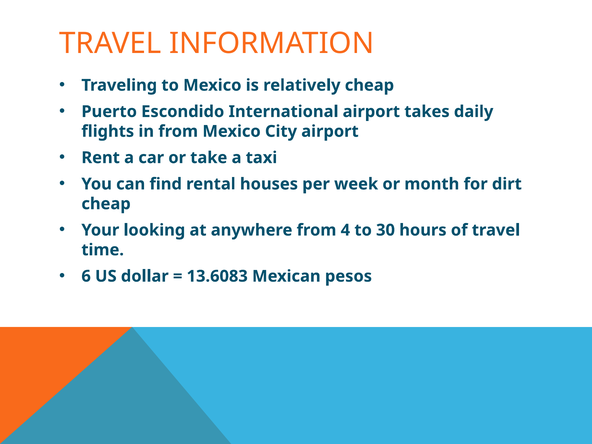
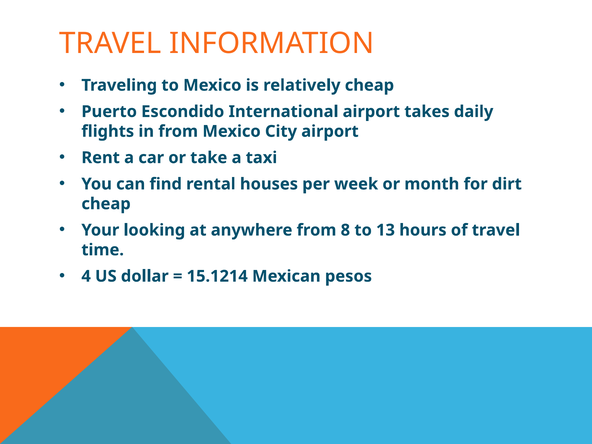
4: 4 -> 8 (345, 230)
30: 30 -> 13 (386, 230)
6: 6 -> 4 (86, 276)
13.6083: 13.6083 -> 15.1214 (217, 276)
